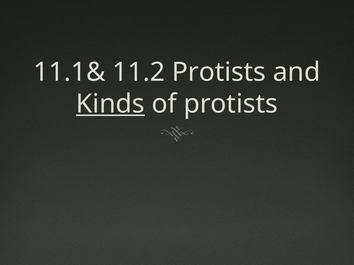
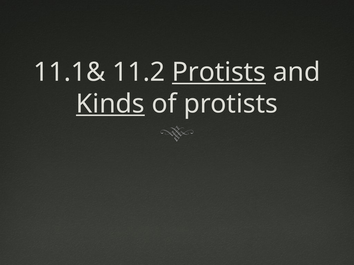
Protists underline: none -> present (219, 72)
